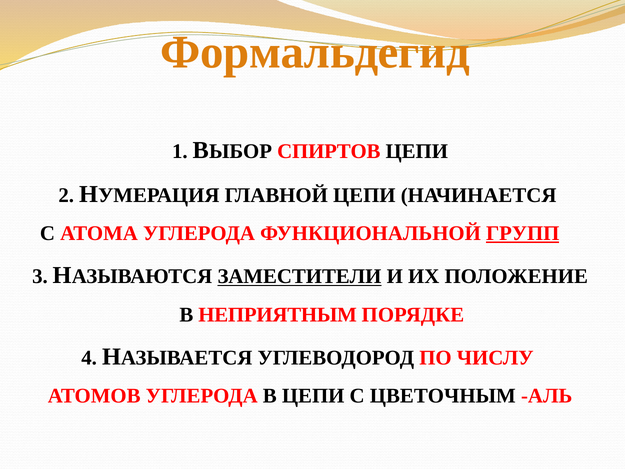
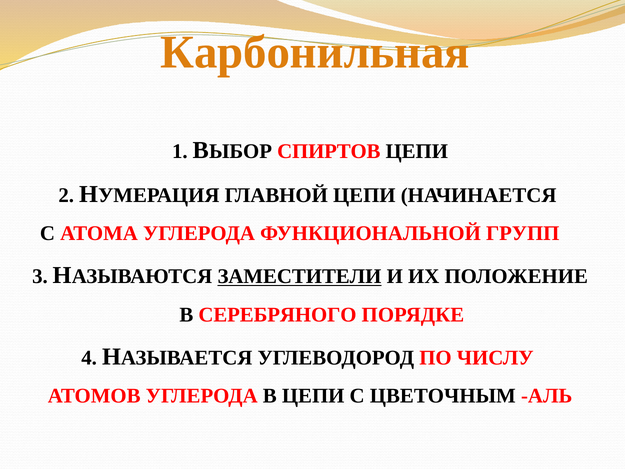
Формальдегид: Формальдегид -> Карбонильная (315, 52)
ГРУПП underline: present -> none (523, 233)
НЕПРИЯТНЫМ: НЕПРИЯТНЫМ -> СЕРЕБРЯНОГО (278, 315)
